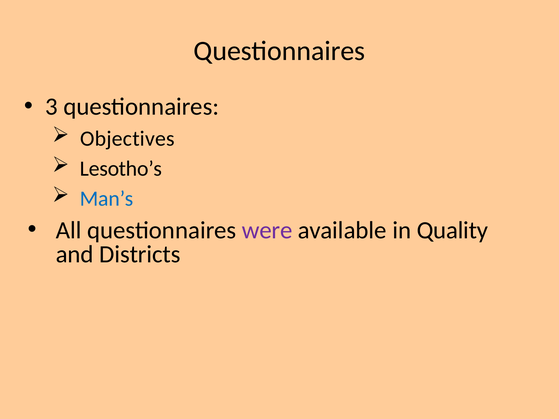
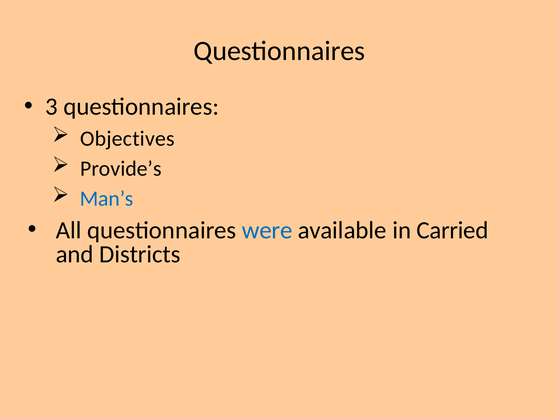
Lesotho’s: Lesotho’s -> Provide’s (121, 169)
were colour: purple -> blue (267, 230)
Quality: Quality -> Carried (452, 230)
